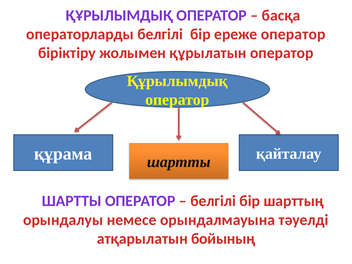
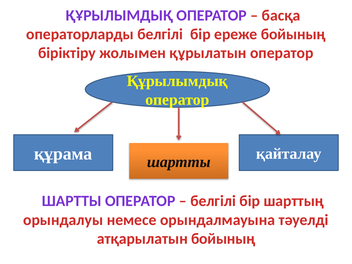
ереже оператор: оператор -> бойының (293, 34)
